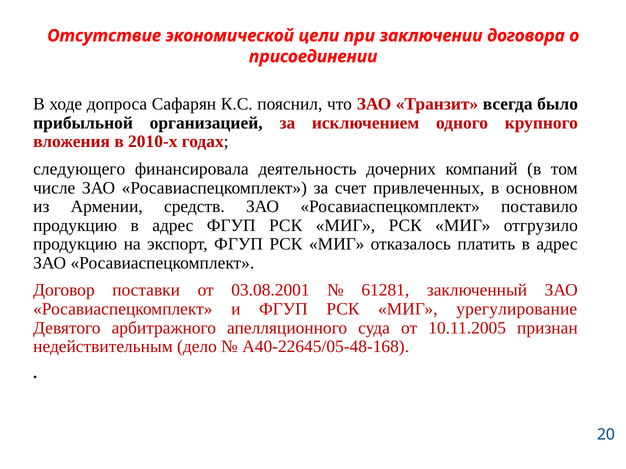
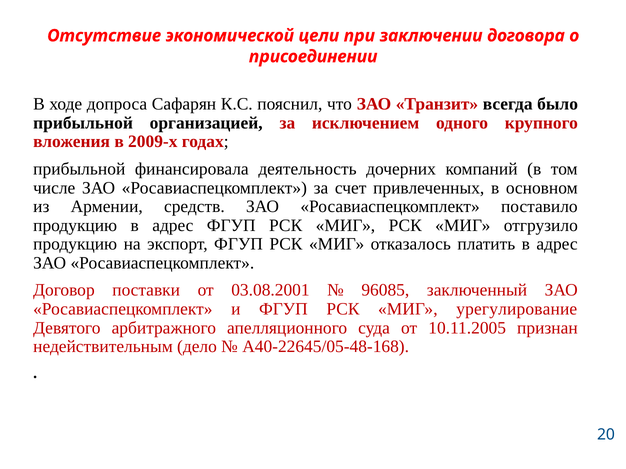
2010-х: 2010-х -> 2009-х (153, 142)
следующего: следующего -> прибыльной (79, 169)
61281: 61281 -> 96085 (385, 291)
